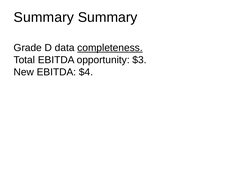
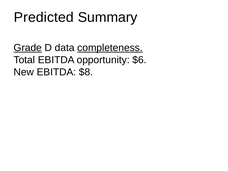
Summary: Summary -> Predicted (44, 17)
Grade underline: none -> present (28, 48)
$3: $3 -> $6 (140, 60)
$4: $4 -> $8 (86, 72)
